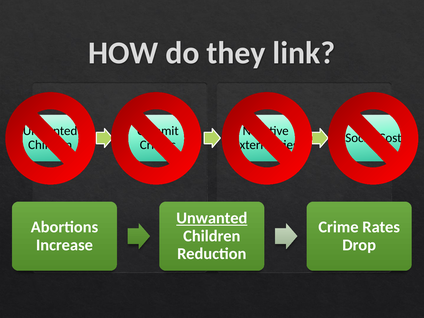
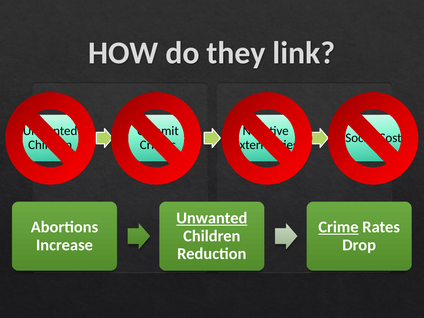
Crime underline: none -> present (338, 227)
